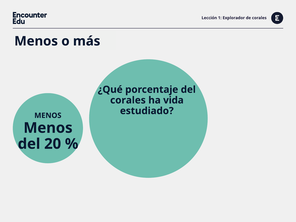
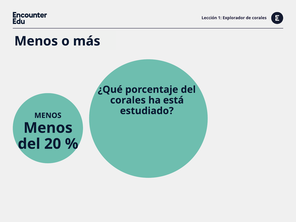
vida: vida -> está (173, 100)
